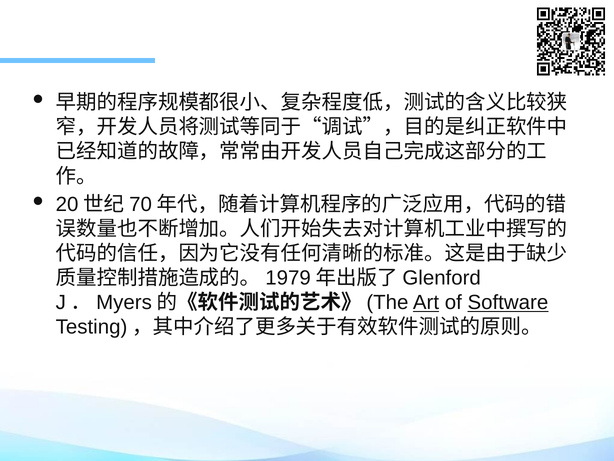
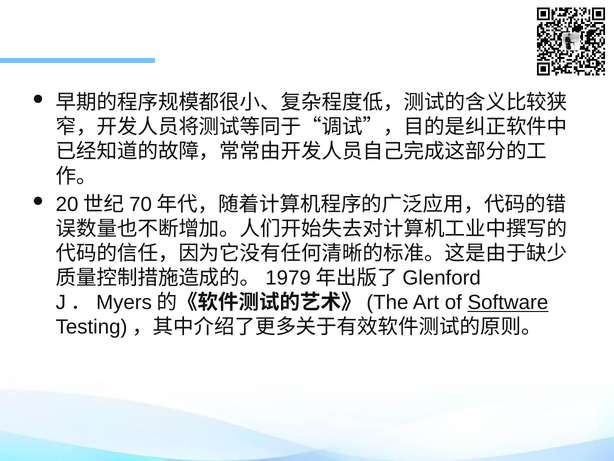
Art underline: present -> none (426, 302)
